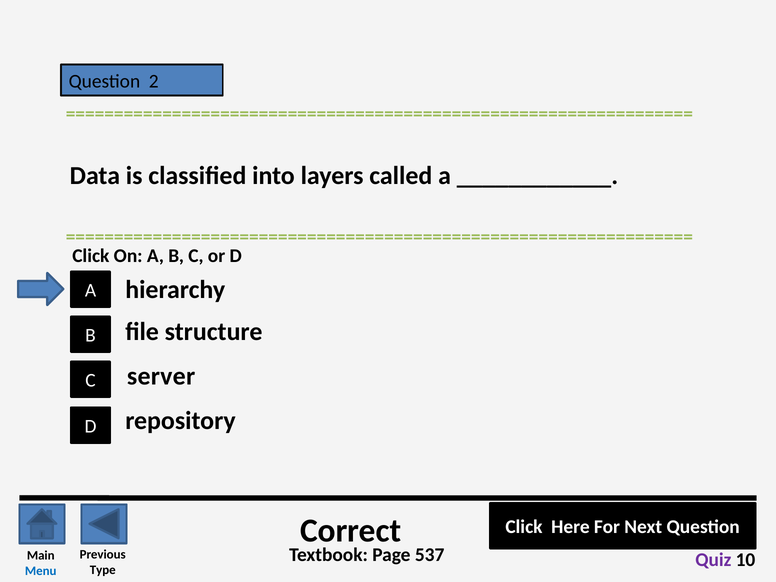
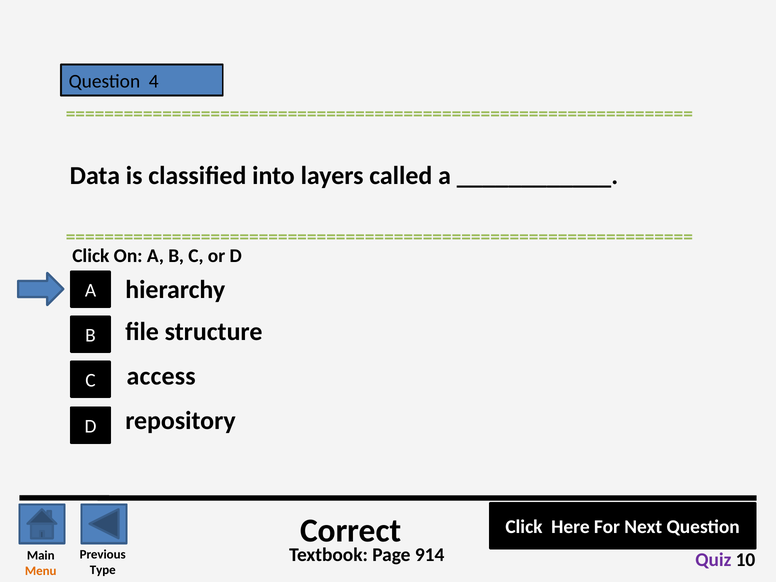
2: 2 -> 4 (154, 81)
server: server -> access (161, 376)
537: 537 -> 914 (430, 555)
Menu colour: blue -> orange (41, 571)
